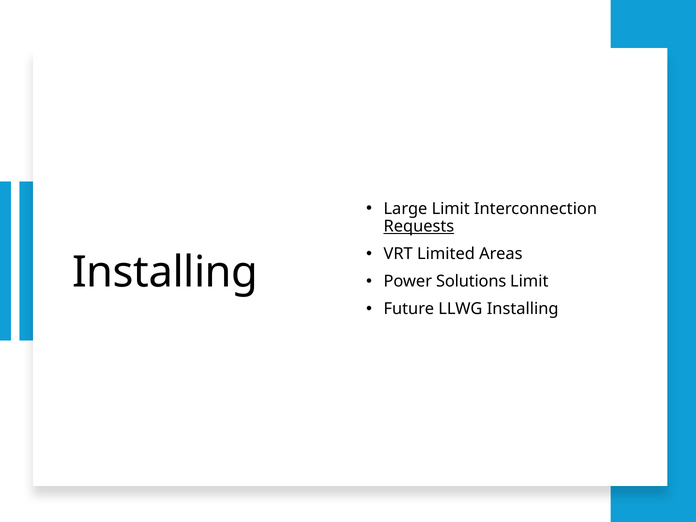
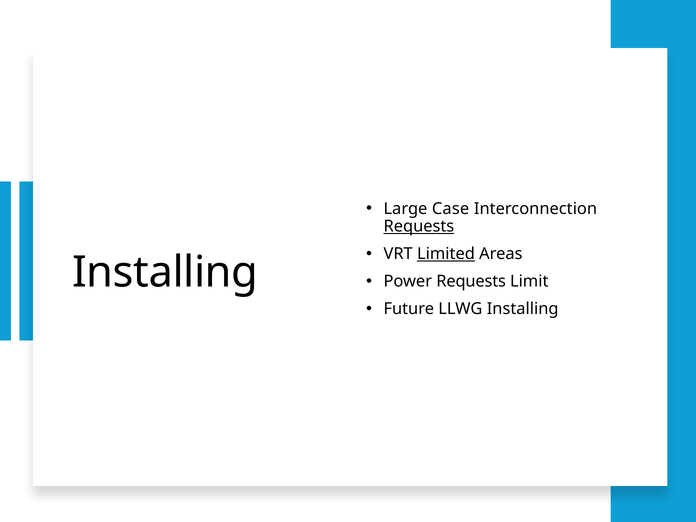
Large Limit: Limit -> Case (451, 209)
Limited underline: none -> present (446, 254)
Power Solutions: Solutions -> Requests (471, 281)
